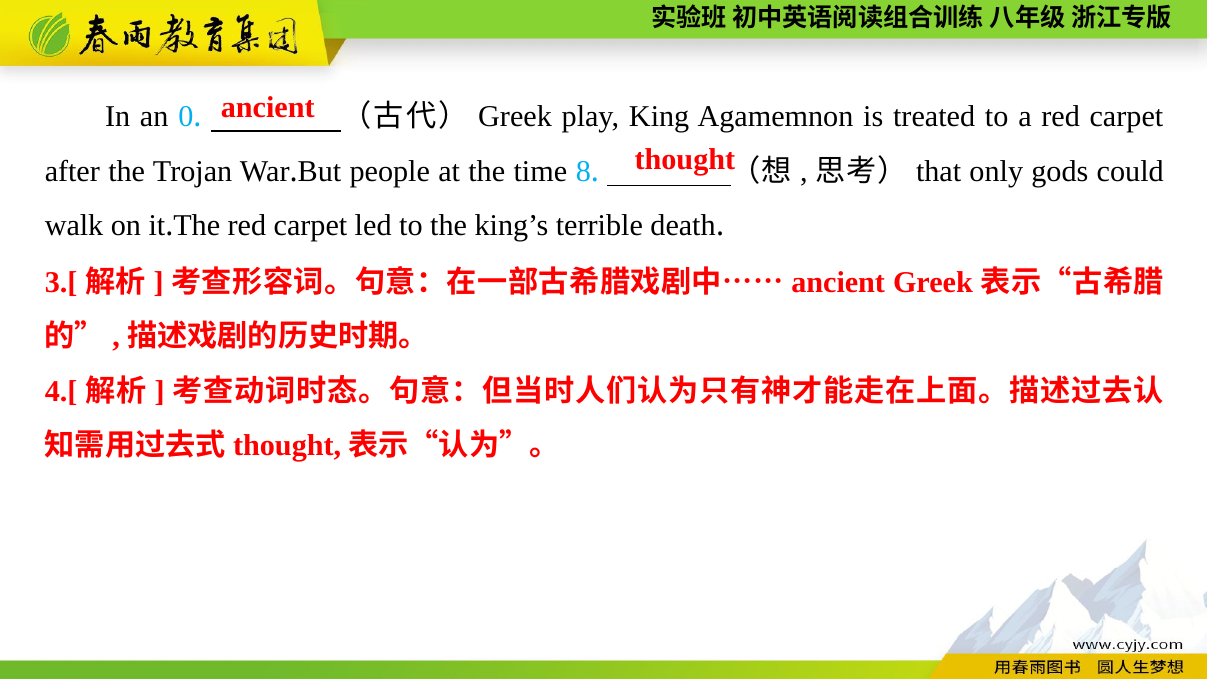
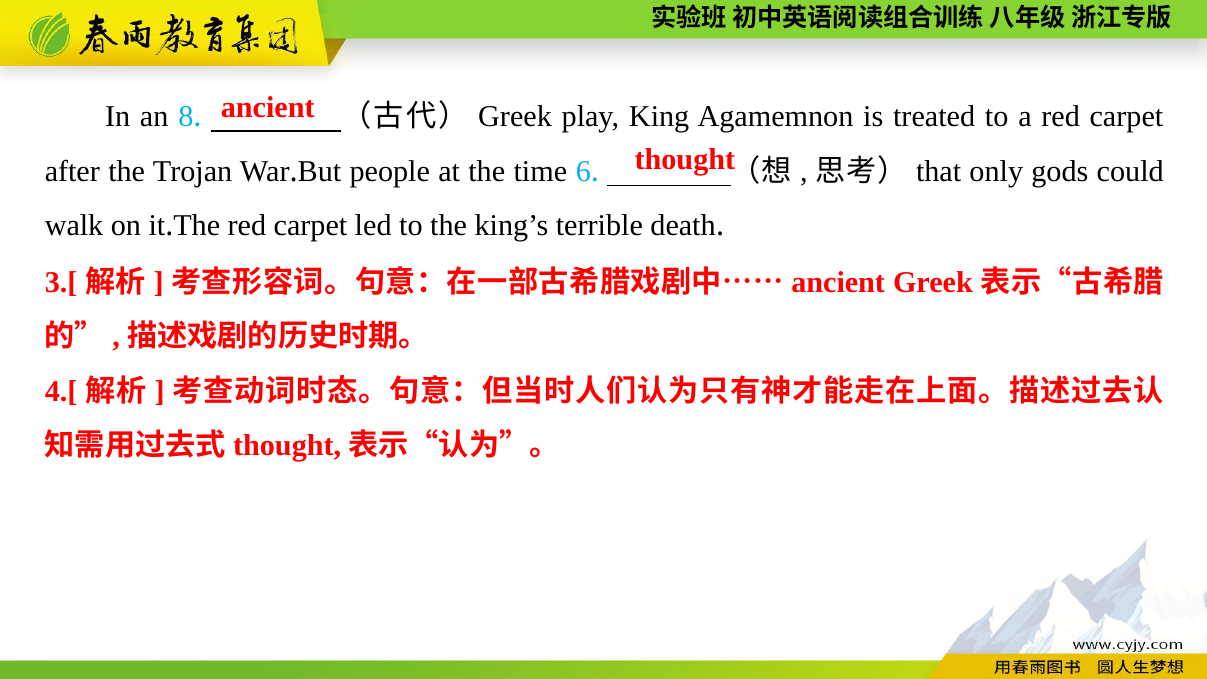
0: 0 -> 8 (186, 117)
8: 8 -> 6 (583, 171)
